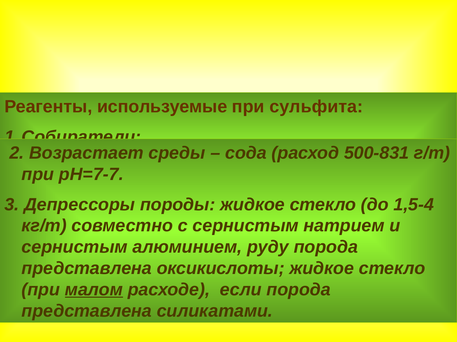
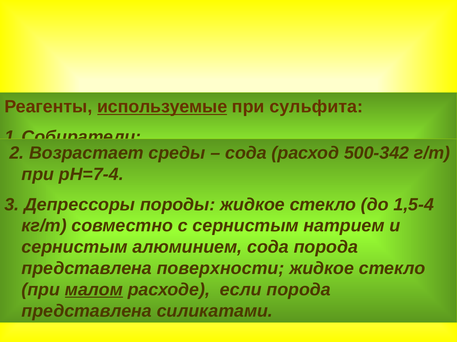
используемые underline: none -> present (162, 107)
500-831: 500-831 -> 500-342 (377, 153)
рН=7-7: рН=7-7 -> рН=7-4 (91, 175)
алюминием руду: руду -> сода (268, 248)
оксикислоты: оксикислоты -> поверхности (221, 269)
